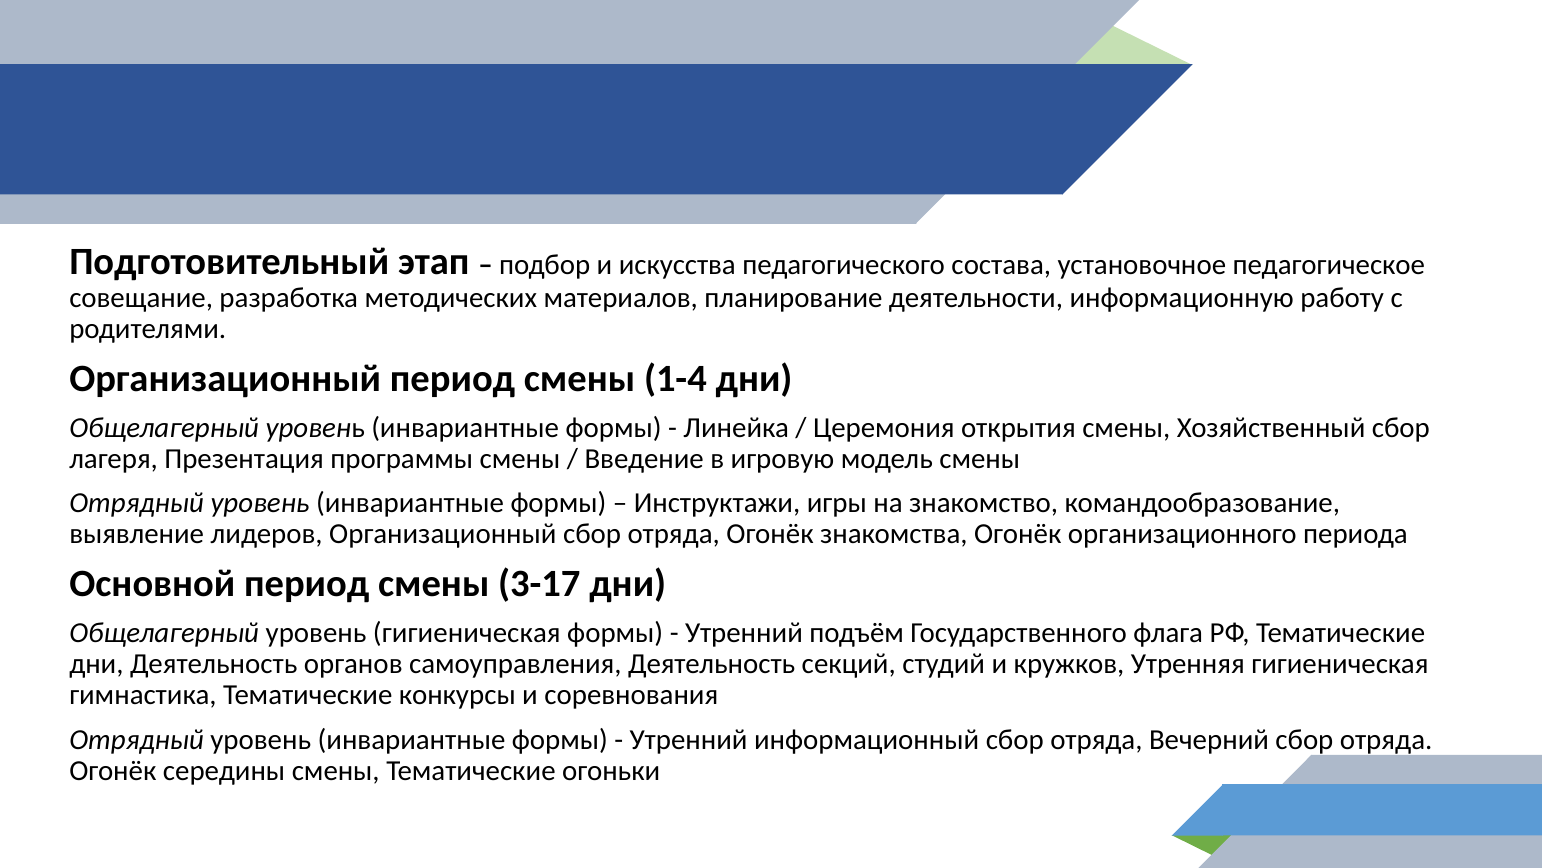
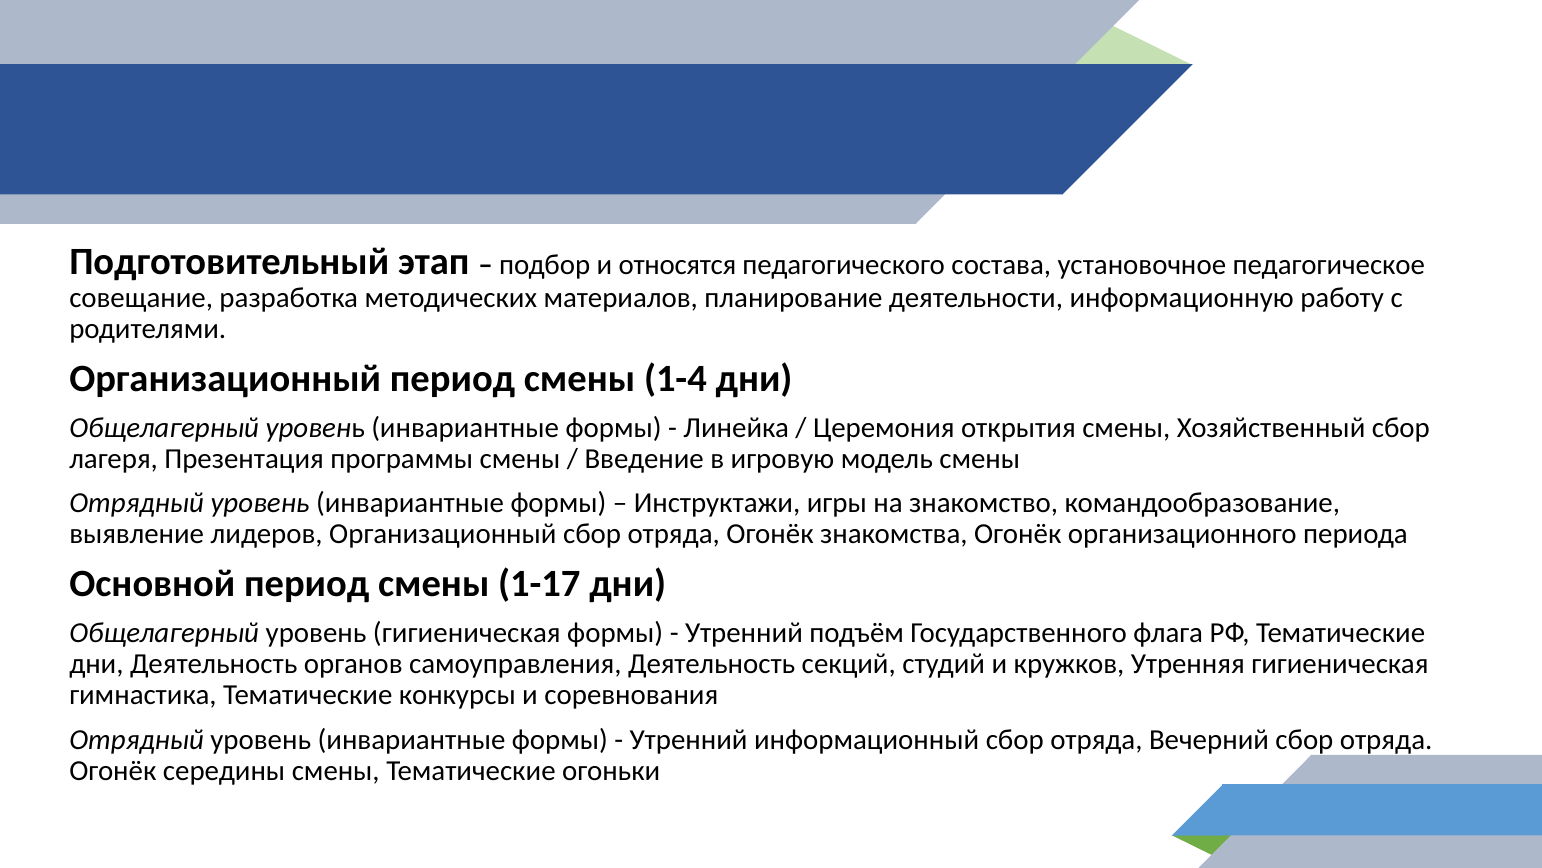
искусства: искусства -> относятся (677, 264)
3-17: 3-17 -> 1-17 (539, 583)
